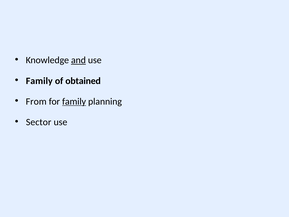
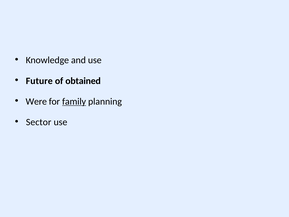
and underline: present -> none (78, 60)
Family: Family -> Future (39, 81)
From: From -> Were (36, 101)
